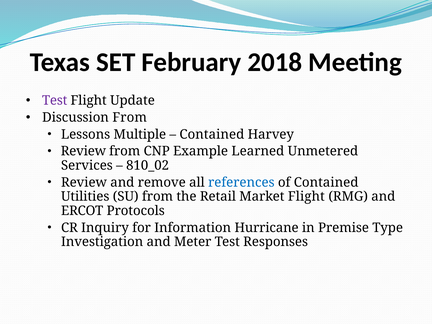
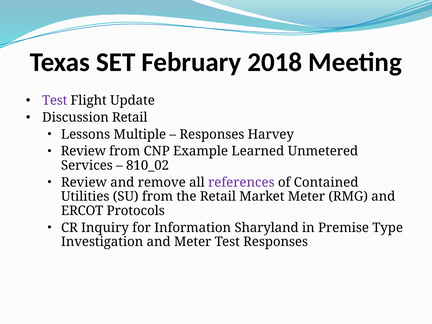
Discussion From: From -> Retail (130, 118)
Contained: Contained -> Responses (212, 134)
references colour: blue -> purple (241, 182)
Market Flight: Flight -> Meter (306, 197)
Hurricane: Hurricane -> Sharyland (267, 228)
